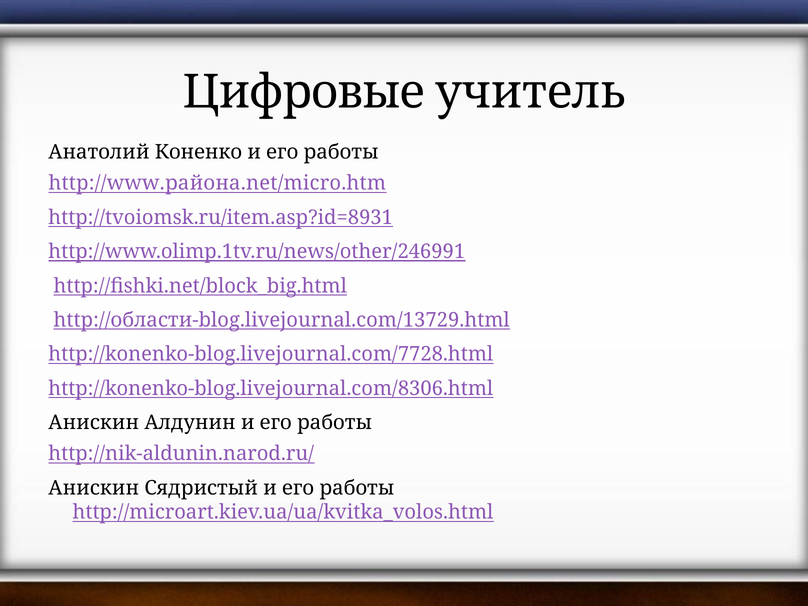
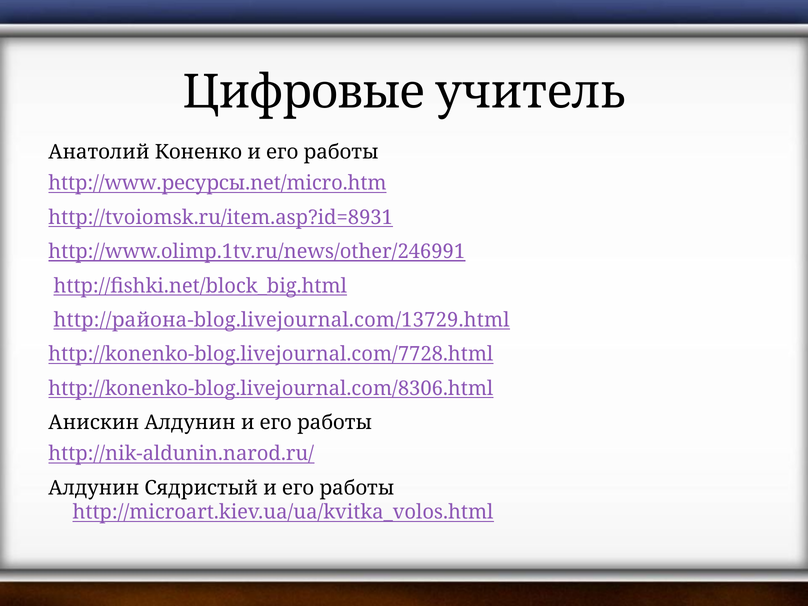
http://www.района.net/micro.htm: http://www.района.net/micro.htm -> http://www.ресурсы.net/micro.htm (217, 183)
http://области-blog.livejournal.com/13729.html: http://области-blog.livejournal.com/13729.html -> http://района-blog.livejournal.com/13729.html (282, 320)
Анискин: Анискин -> Алдунин (94, 488)
